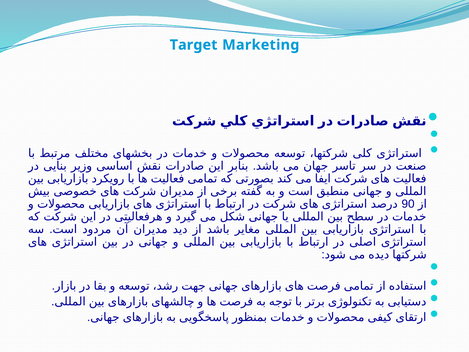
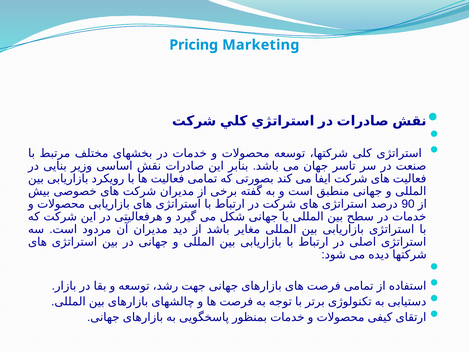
Target: Target -> Pricing (194, 45)
